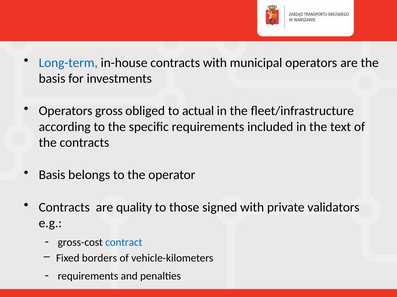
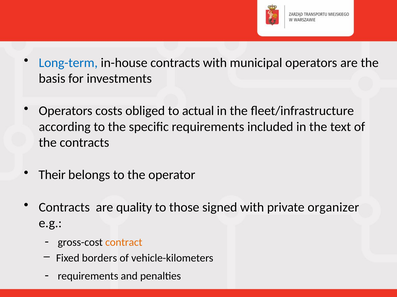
gross: gross -> costs (109, 111)
Basis: Basis -> Their (52, 175)
validators: validators -> organizer (333, 208)
contract colour: blue -> orange (124, 243)
